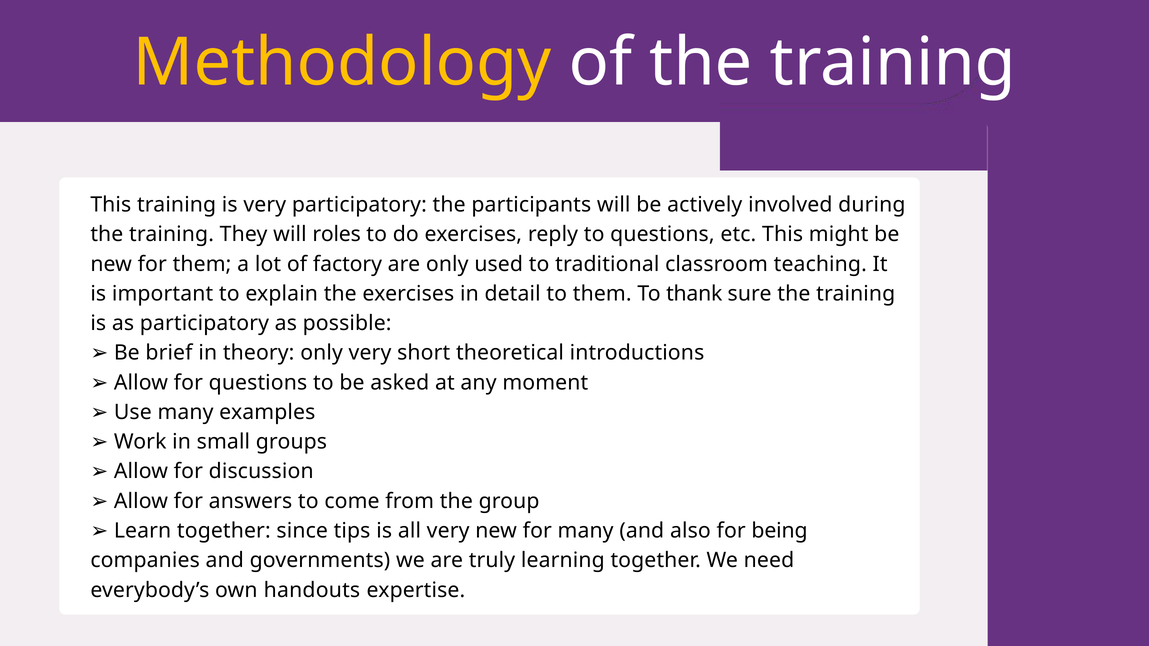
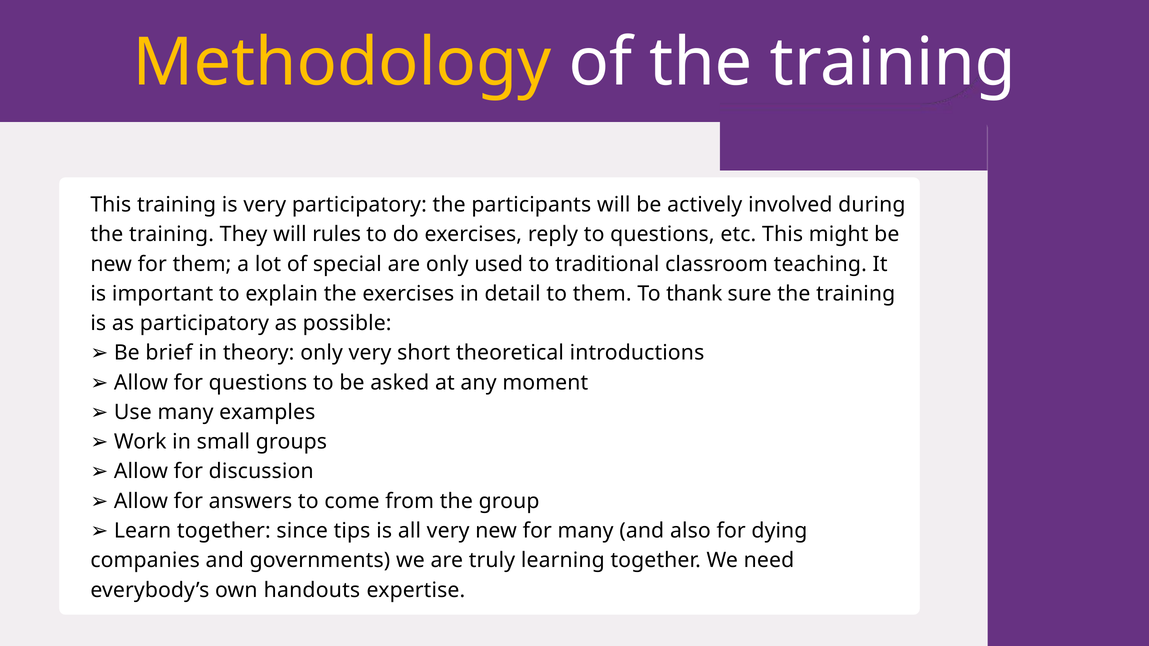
roles: roles -> rules (337, 234)
factory: factory -> special (347, 264)
being: being -> dying (779, 531)
